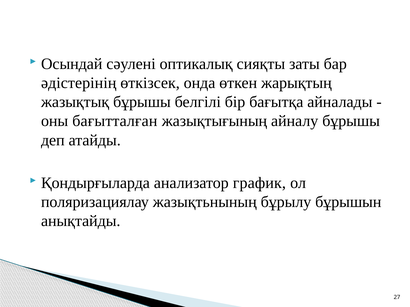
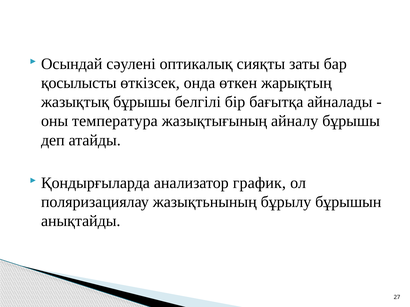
әдістерінің: әдістерінің -> қосылысты (79, 83)
бағытталған: бағытталған -> температура (115, 121)
